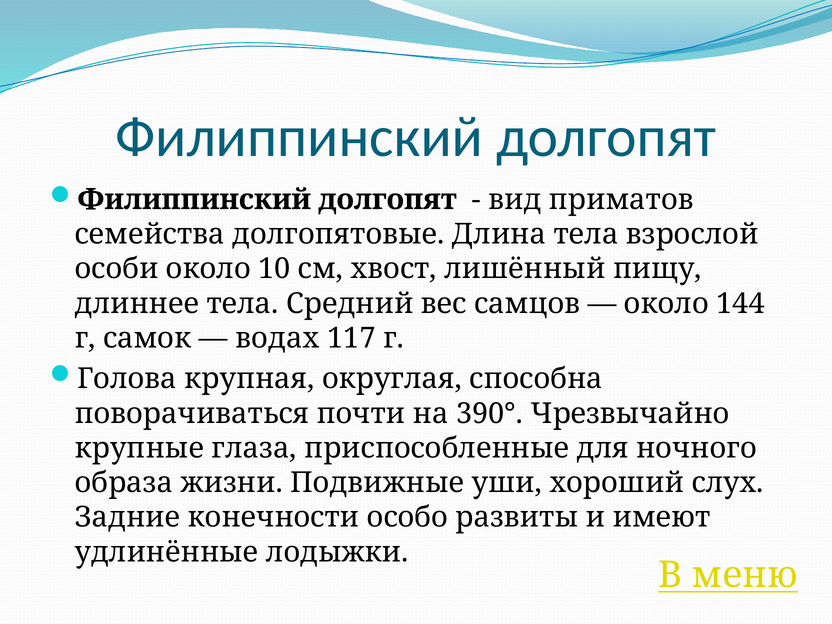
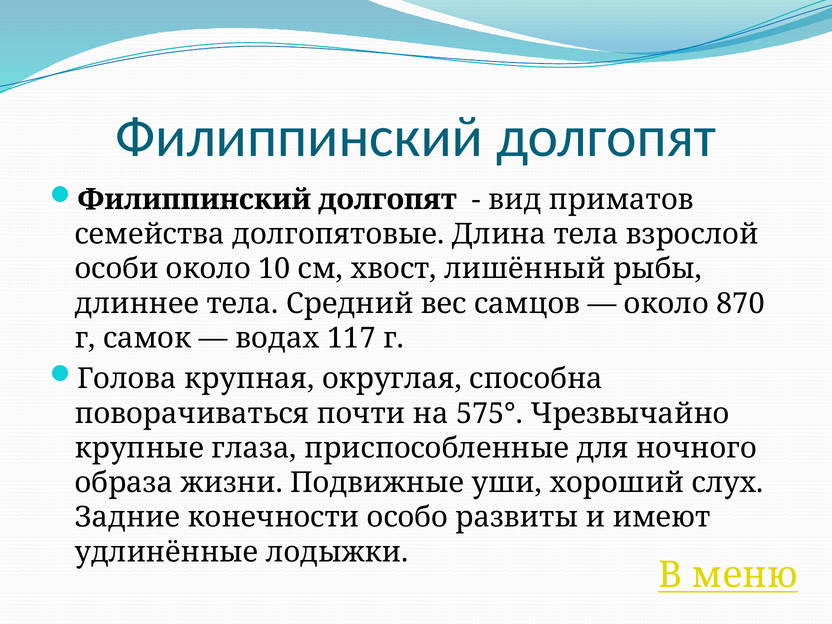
пищу: пищу -> рыбы (657, 269)
144: 144 -> 870 (740, 304)
390°: 390° -> 575° (490, 413)
